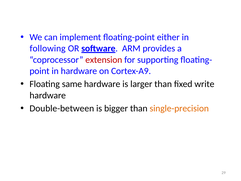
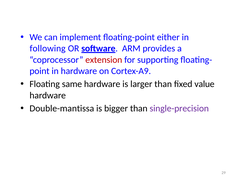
write: write -> value (204, 84)
Double-between: Double-between -> Double-mantissa (62, 108)
single-precision colour: orange -> purple (179, 108)
